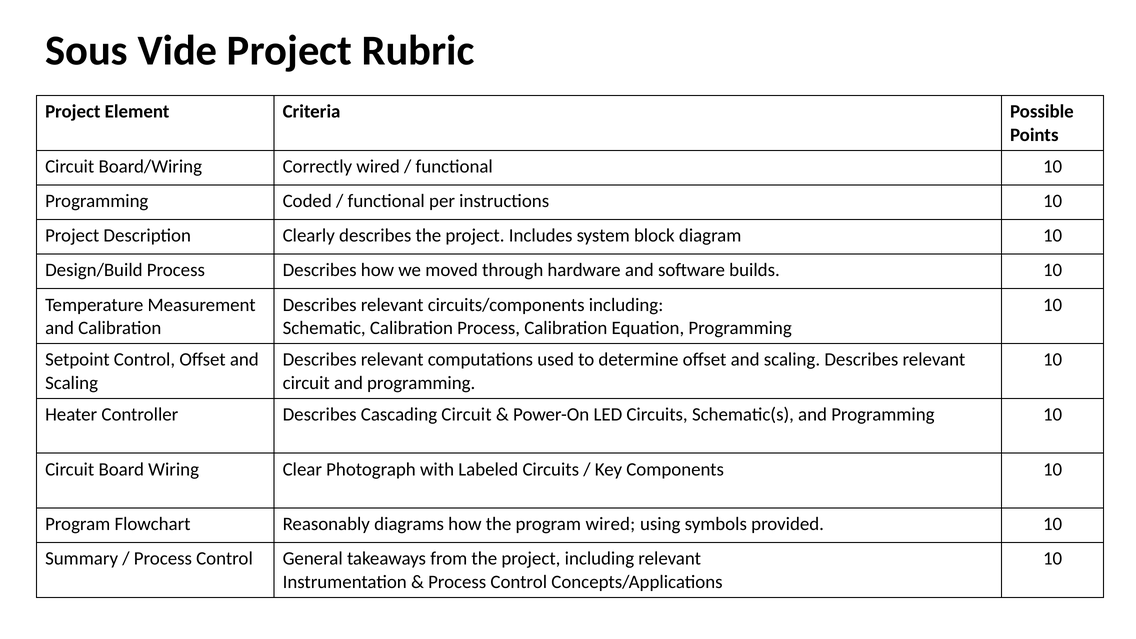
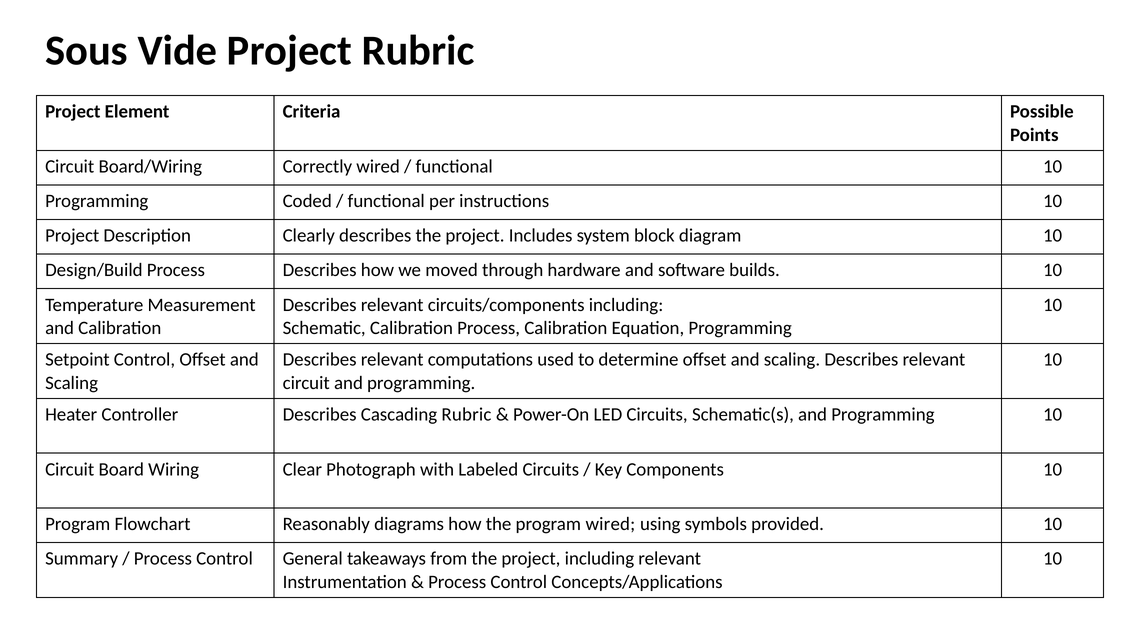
Cascading Circuit: Circuit -> Rubric (466, 414)
